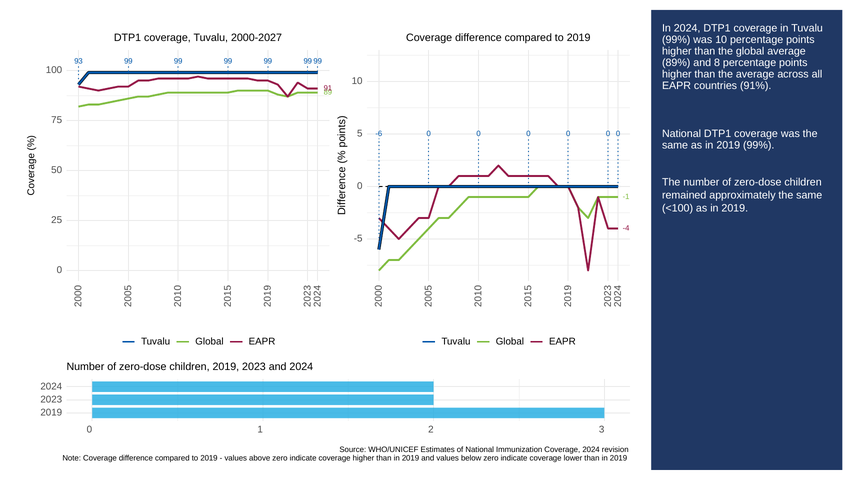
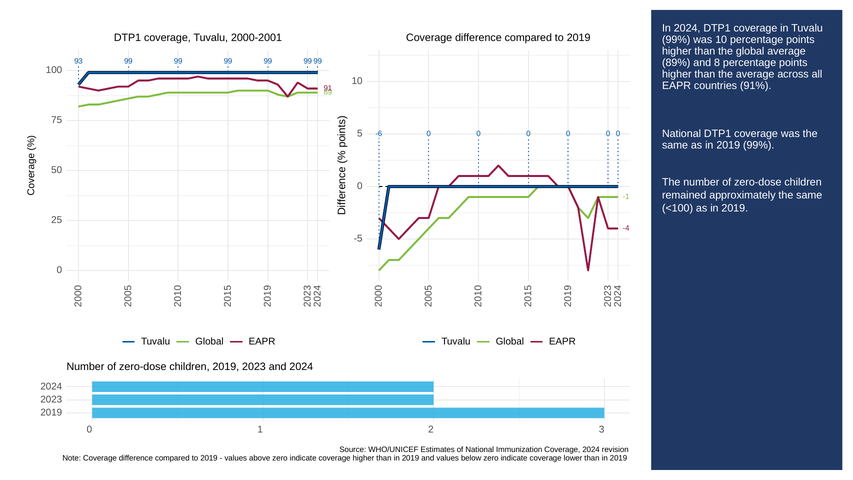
2000-2027: 2000-2027 -> 2000-2001 (256, 38)
